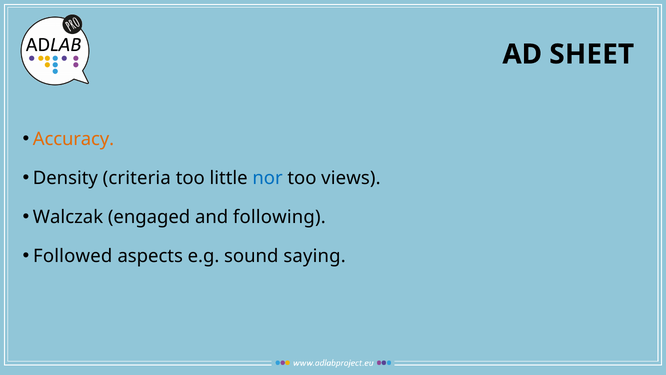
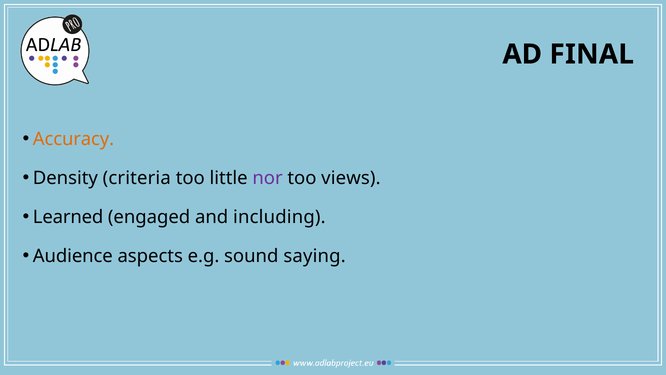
SHEET: SHEET -> FINAL (592, 54)
nor colour: blue -> purple (268, 178)
Walczak: Walczak -> Learned (68, 217)
following: following -> including (279, 217)
Followed: Followed -> Audience (73, 256)
